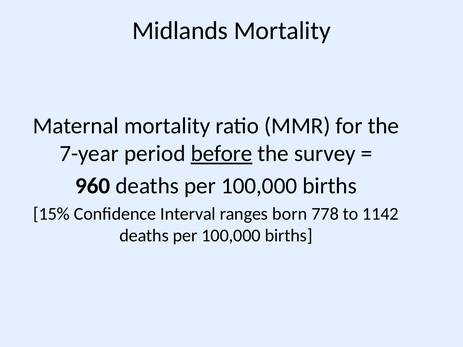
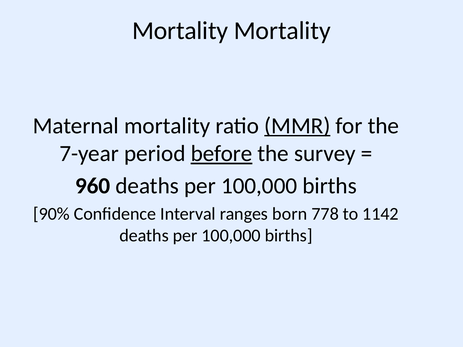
Midlands: Midlands -> Mortality (180, 31)
MMR underline: none -> present (297, 126)
15%: 15% -> 90% (52, 214)
